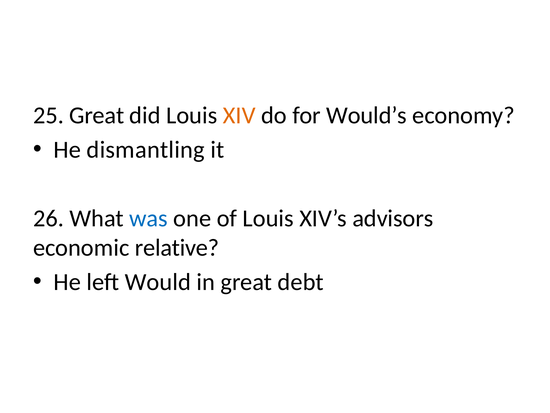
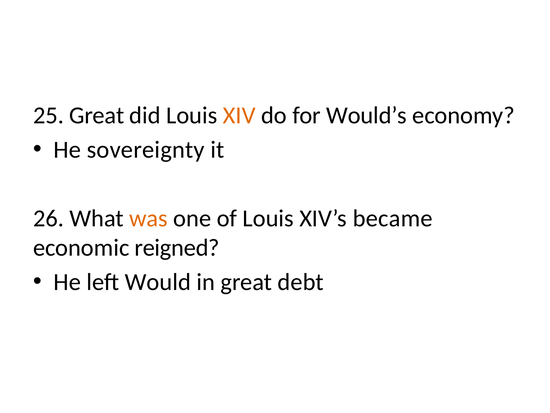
dismantling: dismantling -> sovereignty (146, 150)
was colour: blue -> orange (149, 218)
advisors: advisors -> became (393, 218)
relative: relative -> reigned (177, 247)
